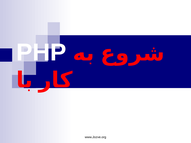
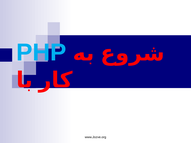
PHP colour: white -> light blue (41, 53)
